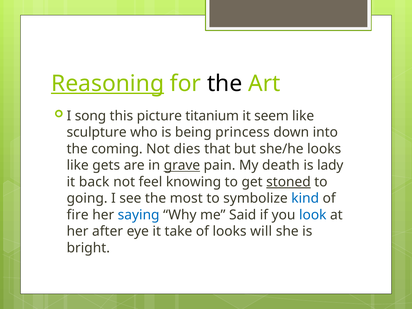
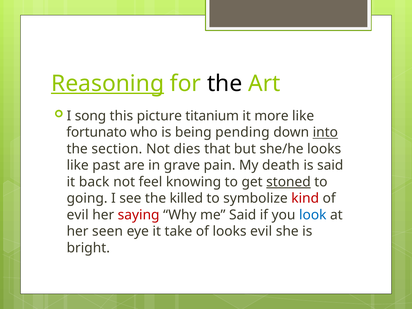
seem: seem -> more (271, 116)
sculpture: sculpture -> fortunato (97, 132)
princess: princess -> pending (242, 132)
into underline: none -> present (325, 132)
coming: coming -> section (117, 149)
gets: gets -> past (106, 165)
grave underline: present -> none (182, 165)
is lady: lady -> said (330, 165)
most: most -> killed (186, 198)
kind colour: blue -> red (305, 198)
fire: fire -> evil (78, 215)
saying colour: blue -> red (139, 215)
after: after -> seen (108, 231)
looks will: will -> evil (261, 231)
